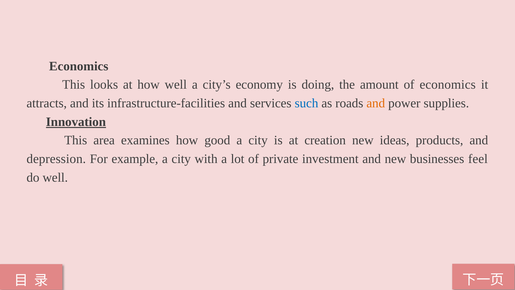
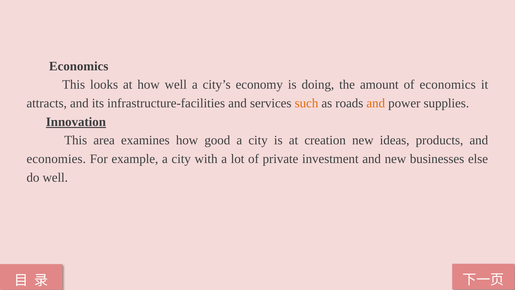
such colour: blue -> orange (306, 103)
depression: depression -> economies (56, 159)
feel: feel -> else (478, 159)
